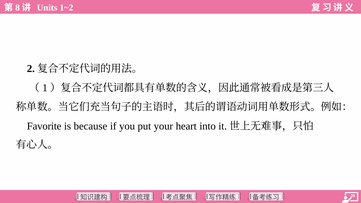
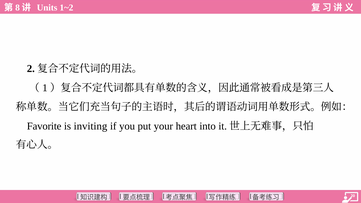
because: because -> inviting (90, 126)
